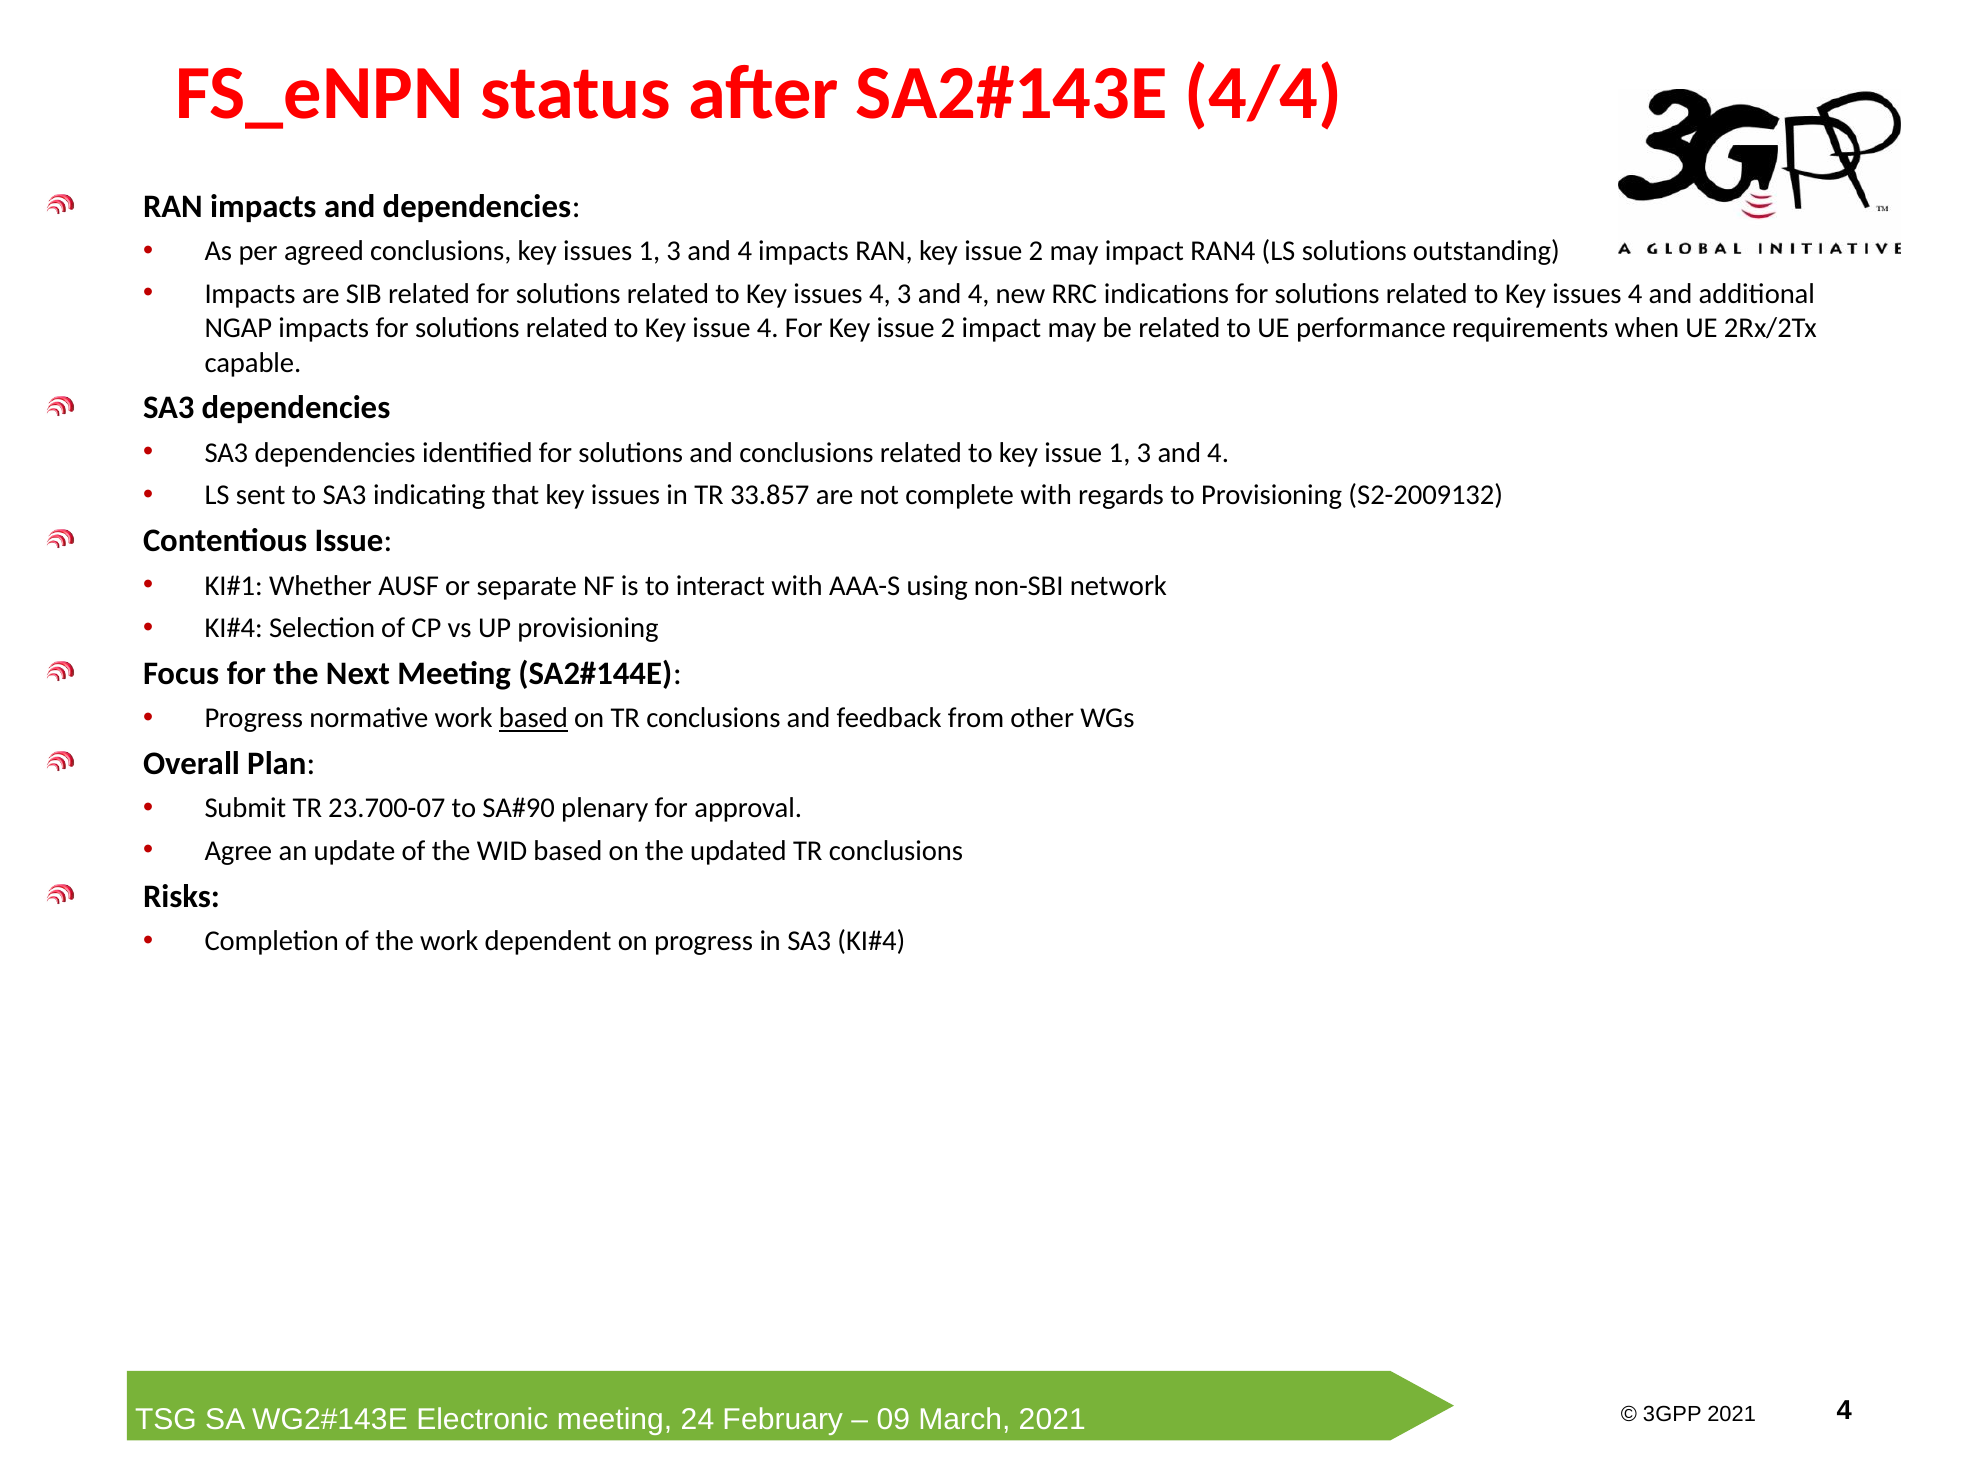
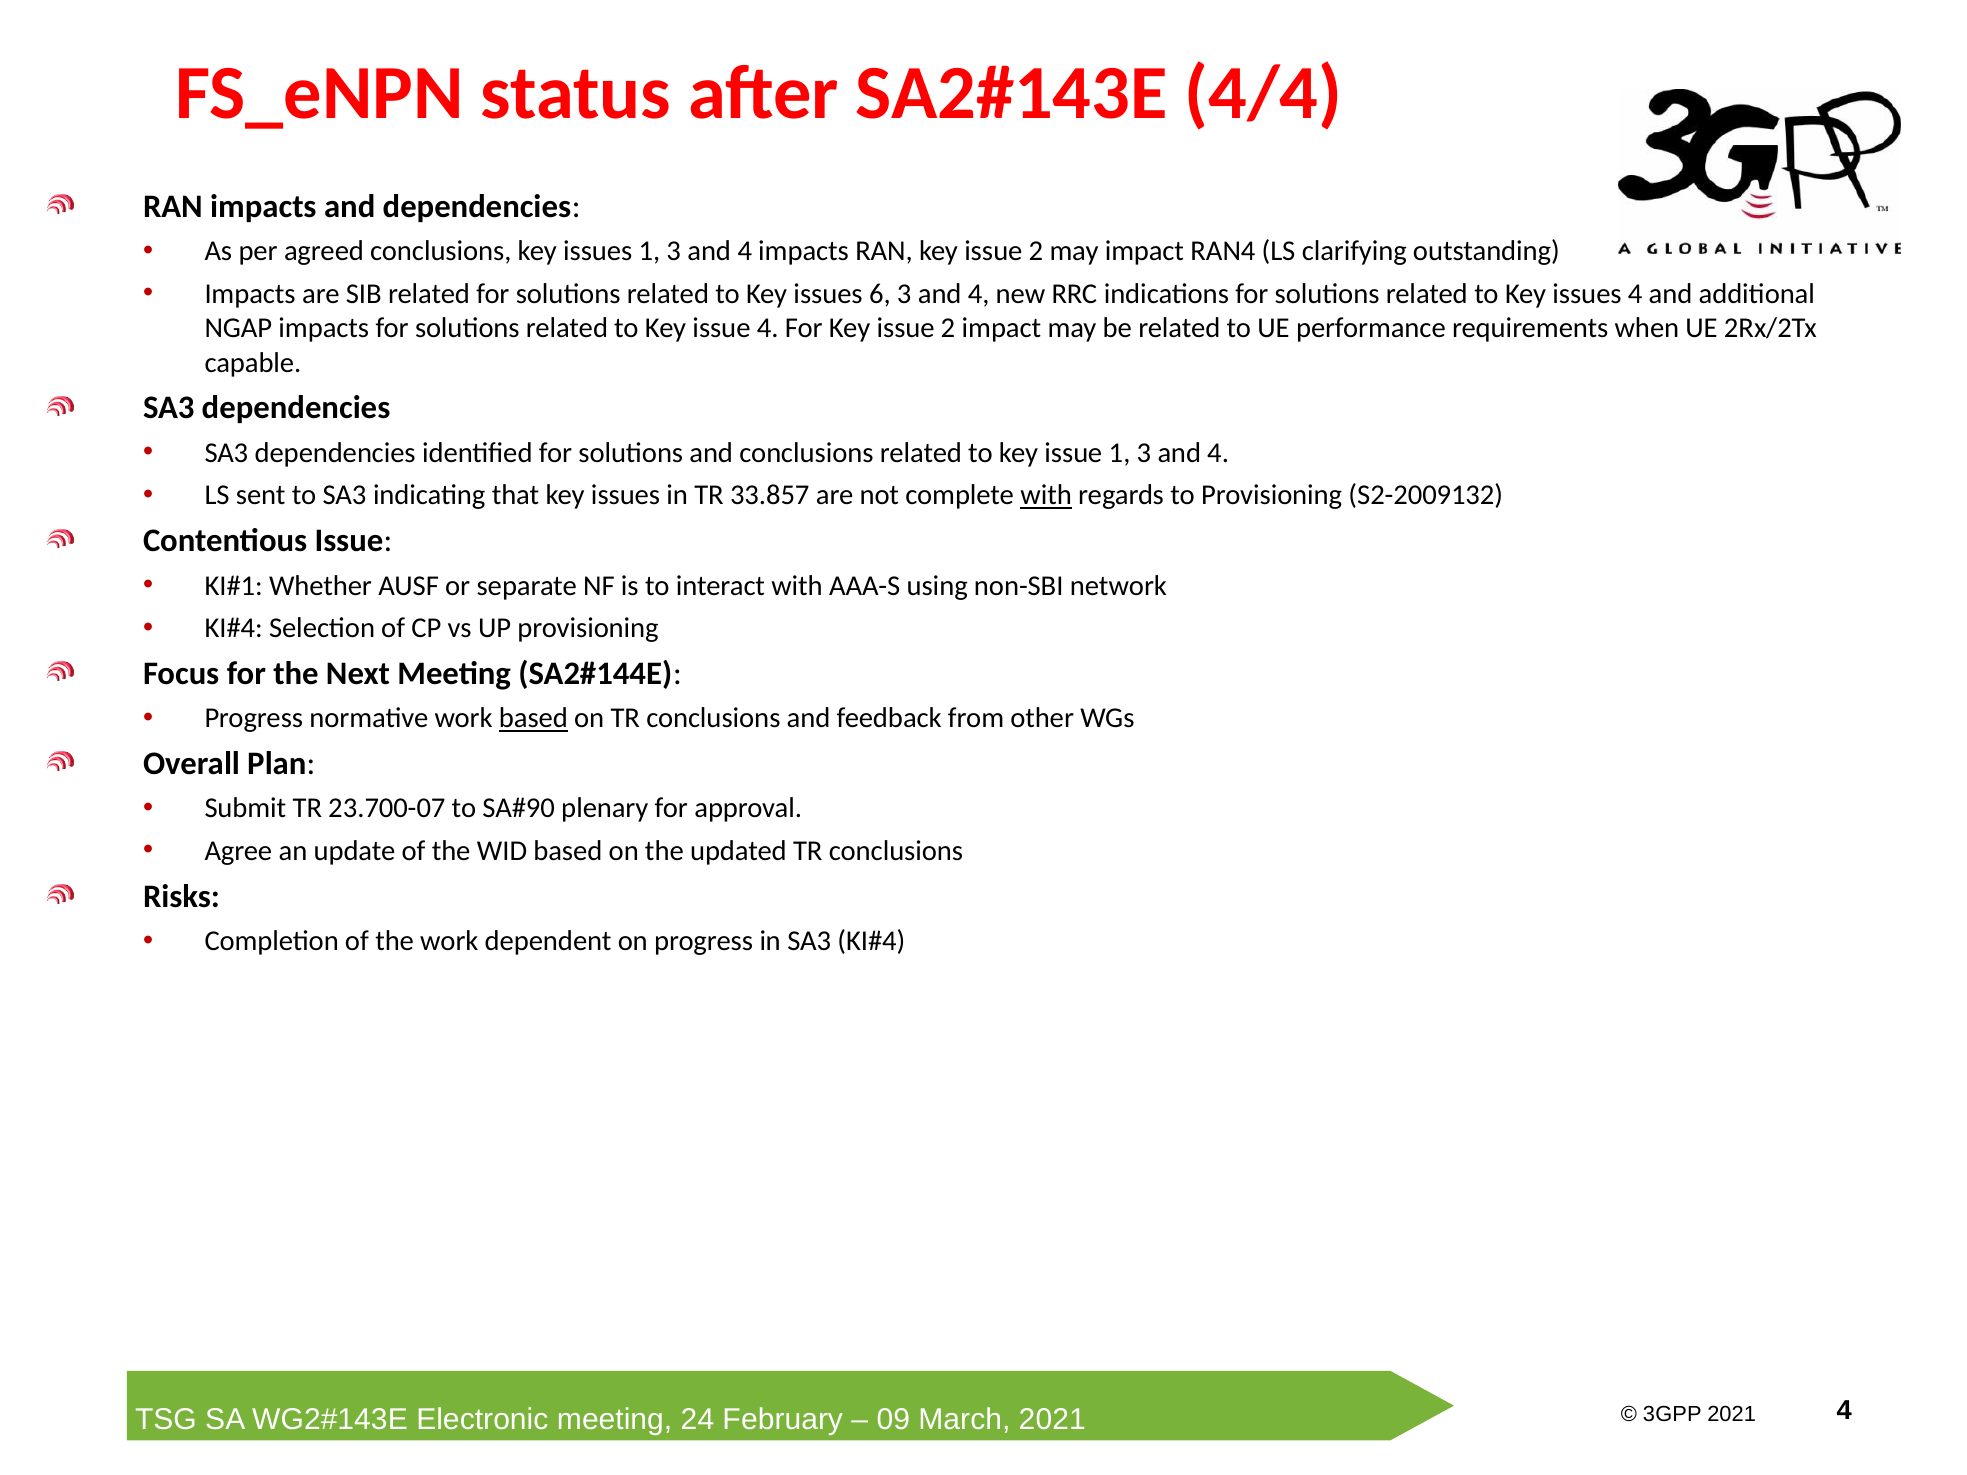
LS solutions: solutions -> clarifying (1354, 252)
4: 4 -> 6 (880, 294)
with underline: none -> present (1046, 496)
